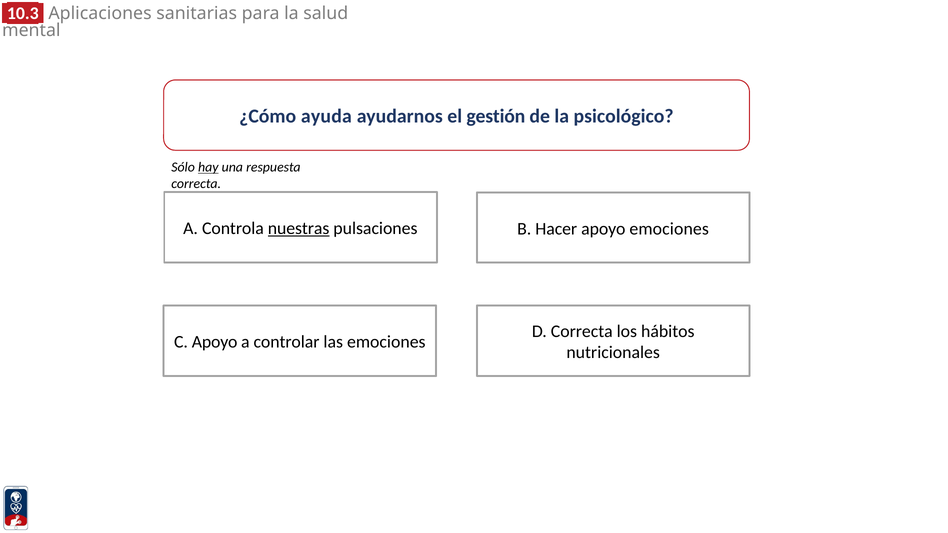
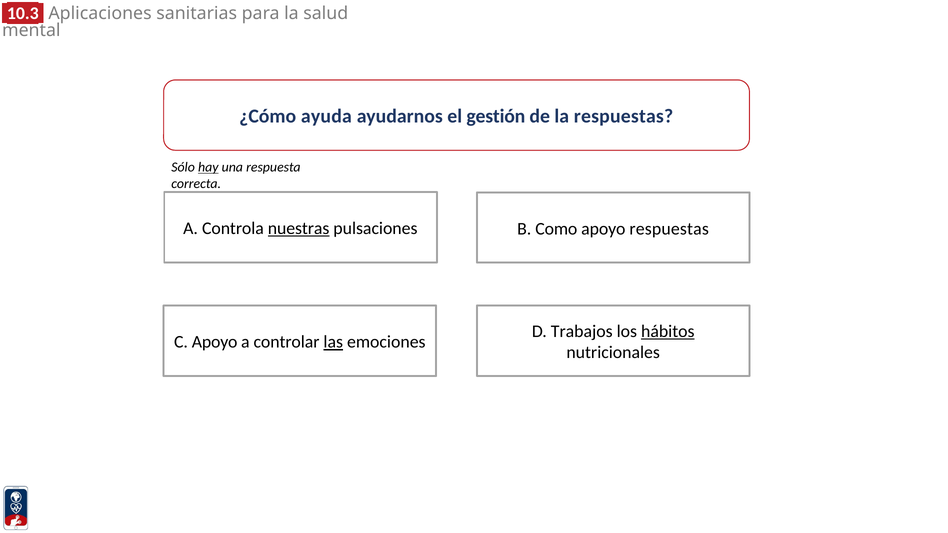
la psicológico: psicológico -> respuestas (624, 117)
Hacer: Hacer -> Como (556, 229)
apoyo emociones: emociones -> respuestas (669, 229)
D Correcta: Correcta -> Trabajos (582, 331)
hábitos underline: none -> present (668, 331)
las underline: none -> present (333, 342)
